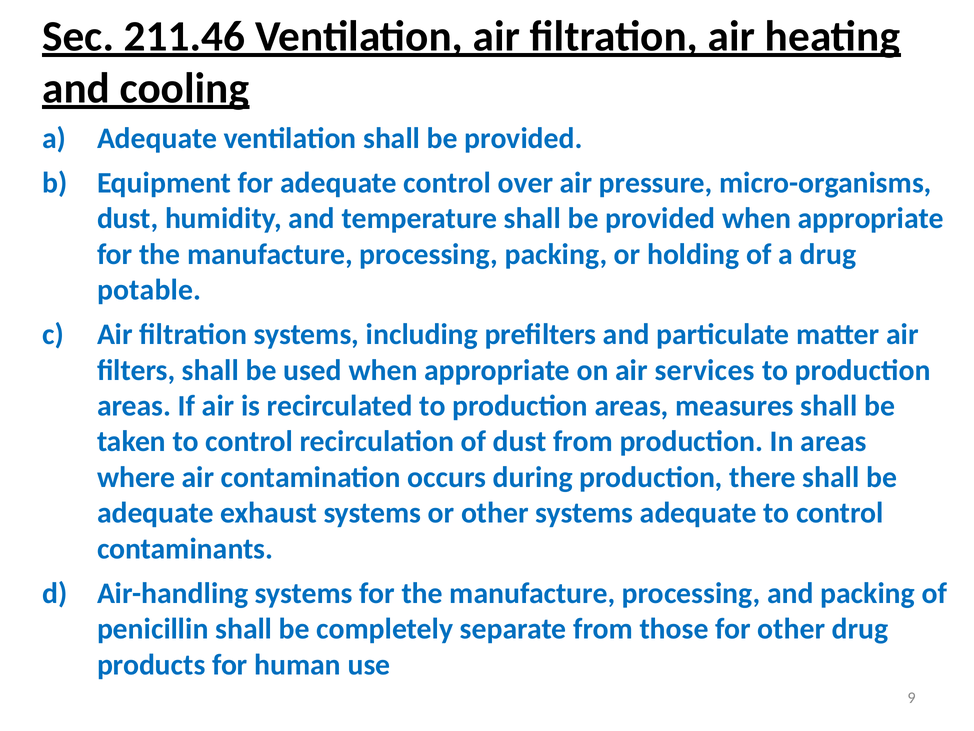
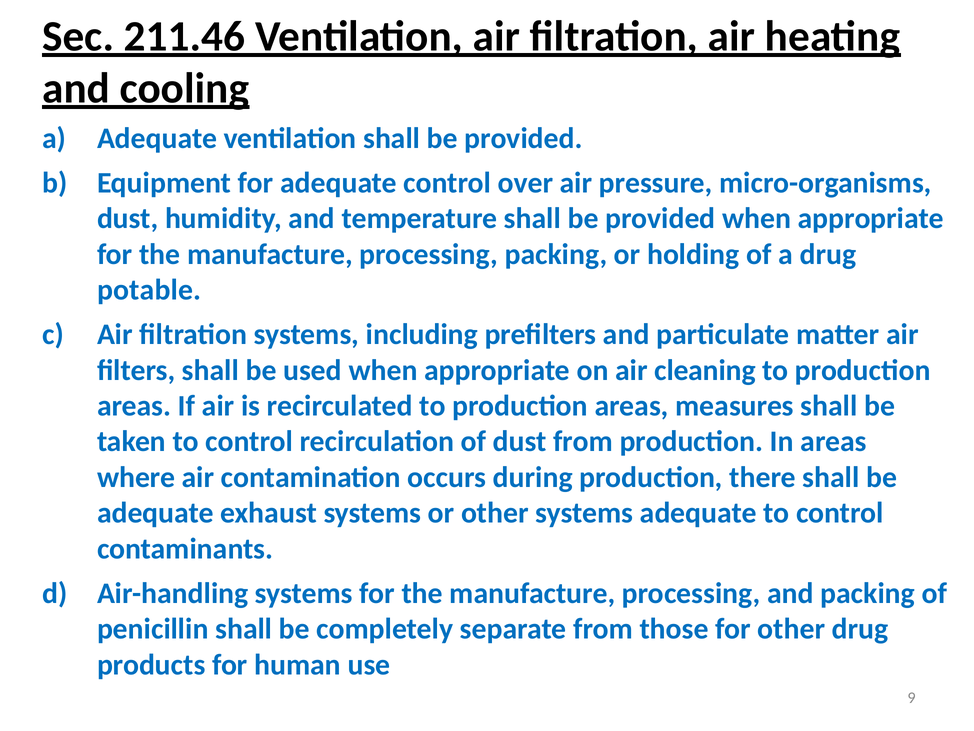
services: services -> cleaning (705, 370)
